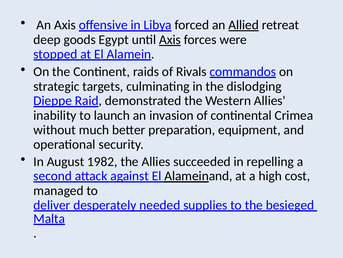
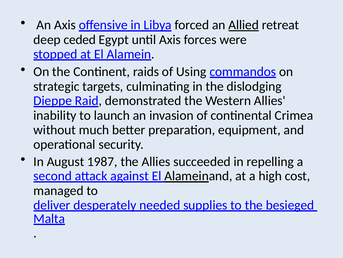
goods: goods -> ceded (80, 40)
Axis underline: present -> none (170, 40)
Rivals: Rivals -> Using (191, 71)
1982: 1982 -> 1987 (102, 161)
